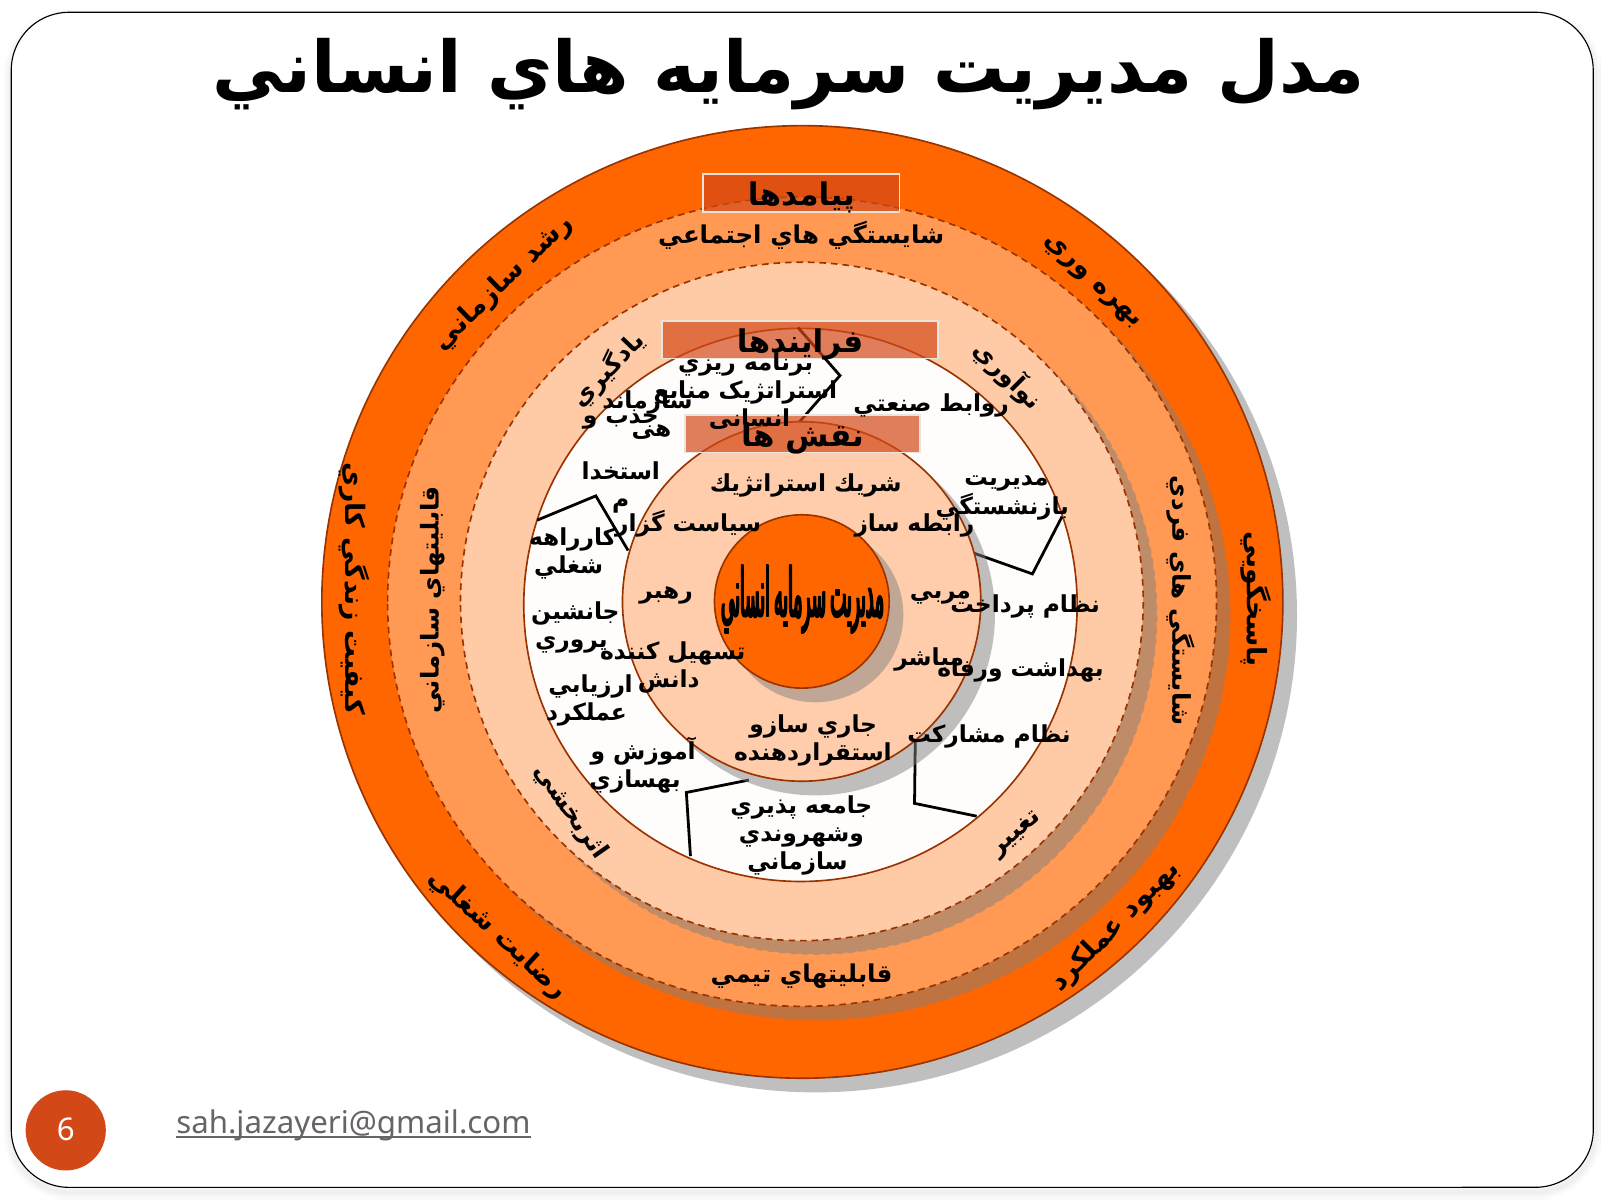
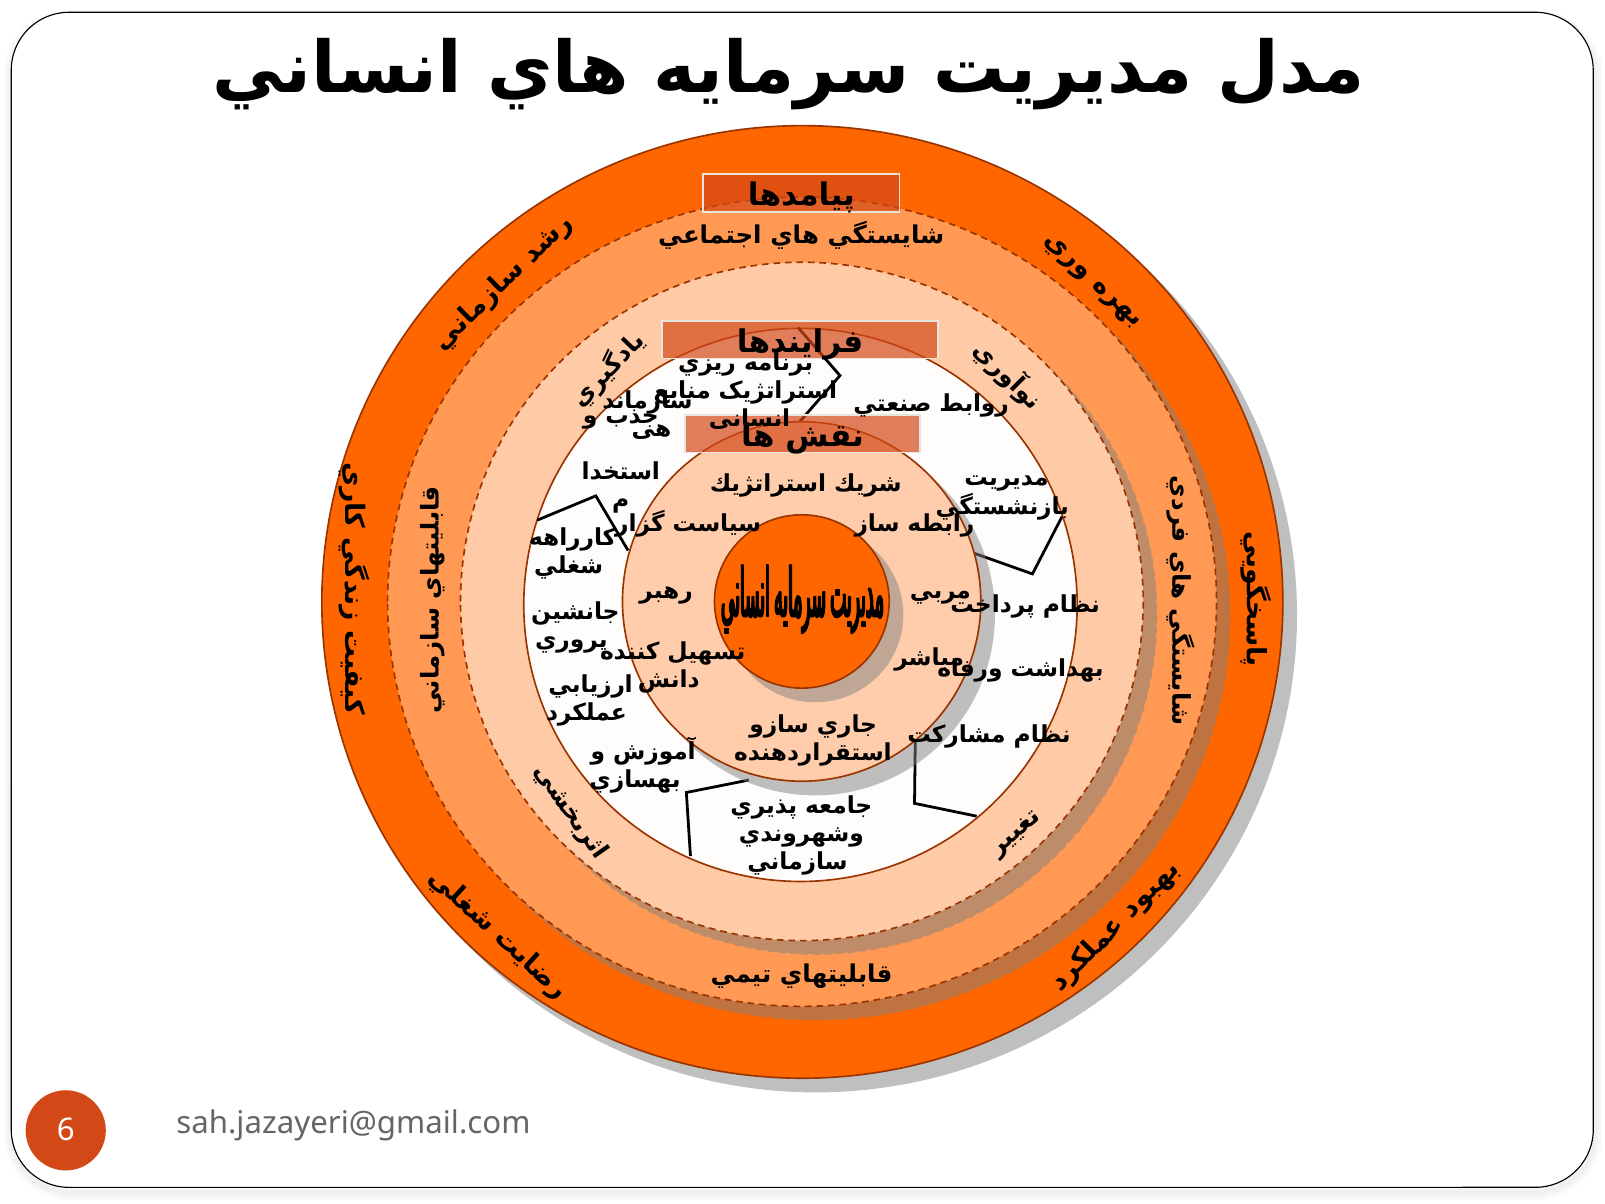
sah.jazayeri@gmail.com underline: present -> none (353, 1123)
